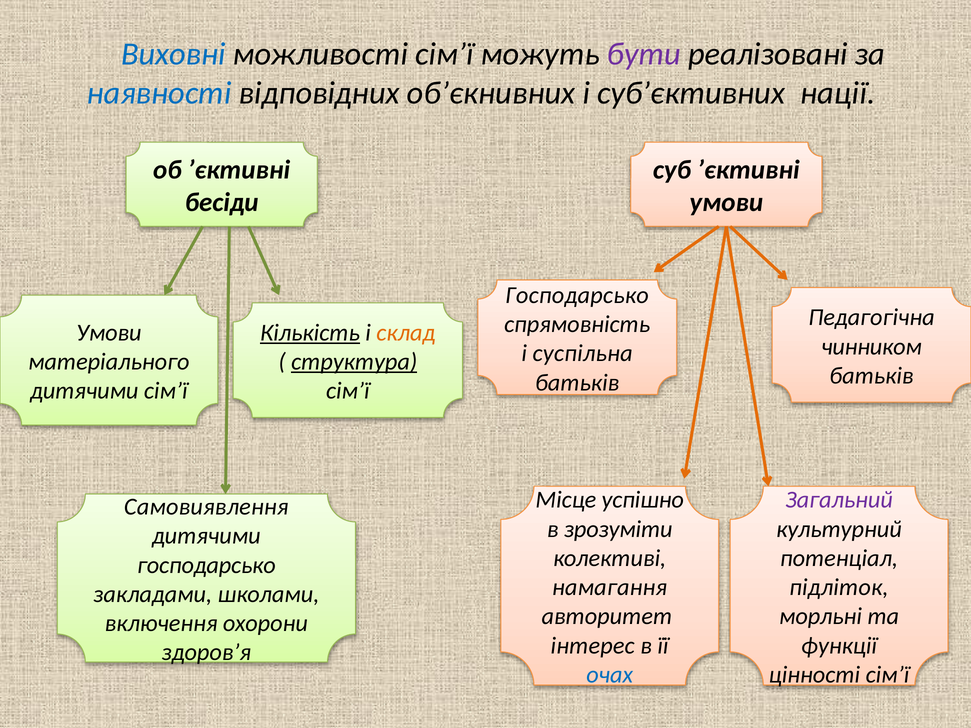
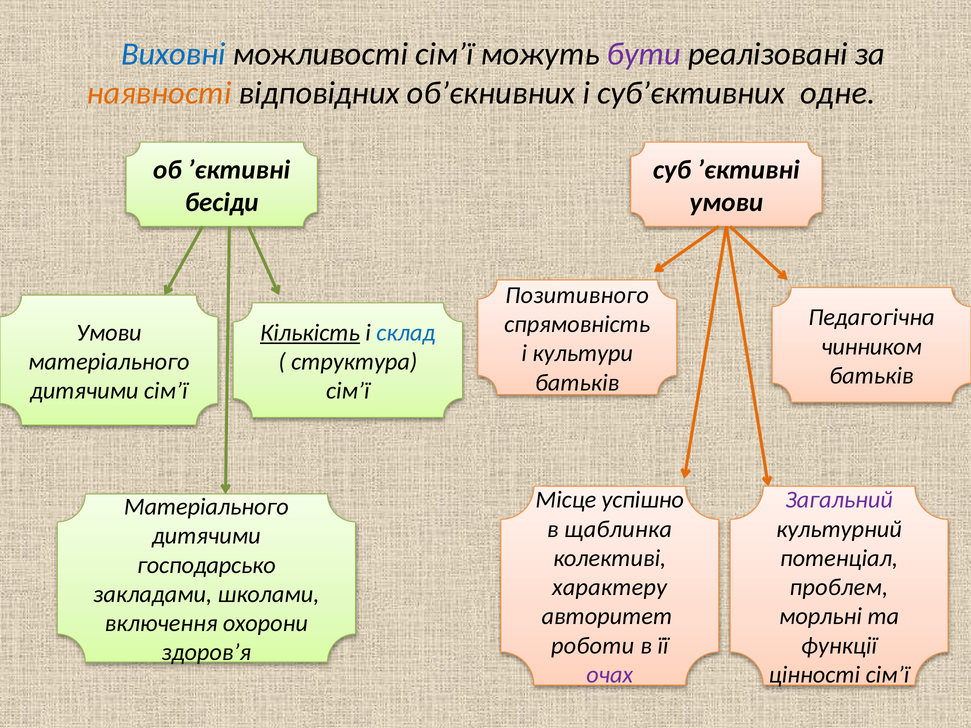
наявності colour: blue -> orange (159, 93)
нації: нації -> одне (838, 93)
Господарсько: Господарсько -> Позитивного (577, 295)
склад colour: orange -> blue (406, 333)
суспільна: суспільна -> культури (583, 354)
структура underline: present -> none (354, 362)
Самовиявлення: Самовиявлення -> Матеріального (206, 507)
зрозуміти: зрозуміти -> щаблинка (618, 529)
намагання: намагання -> характеру (610, 588)
підліток: підліток -> проблем (839, 588)
інтерес: інтерес -> роботи (593, 646)
очах colour: blue -> purple (610, 675)
